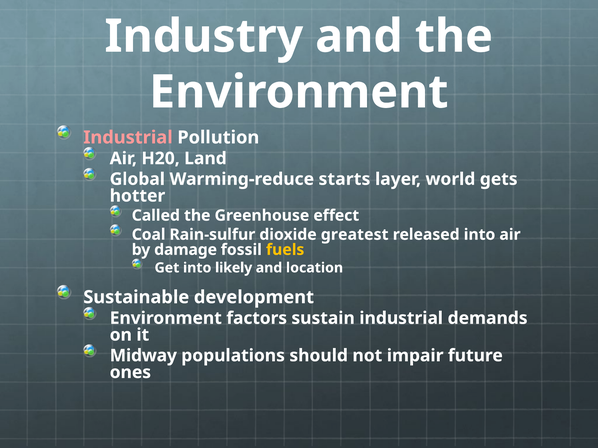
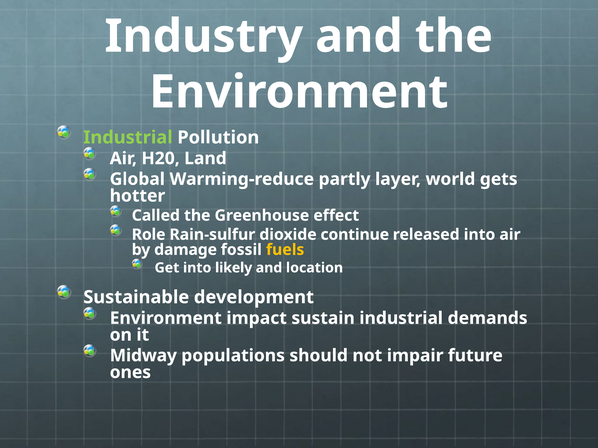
Industrial colour: pink -> light green (128, 138)
starts: starts -> partly (345, 179)
Coal: Coal -> Role (149, 235)
greatest: greatest -> continue (355, 235)
factors: factors -> impact (257, 319)
